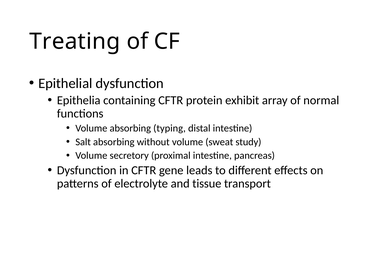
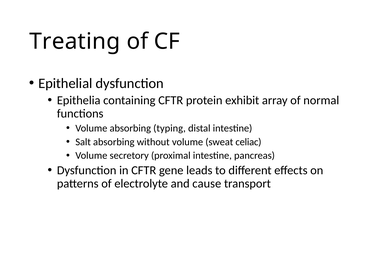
study: study -> celiac (248, 142)
tissue: tissue -> cause (207, 184)
